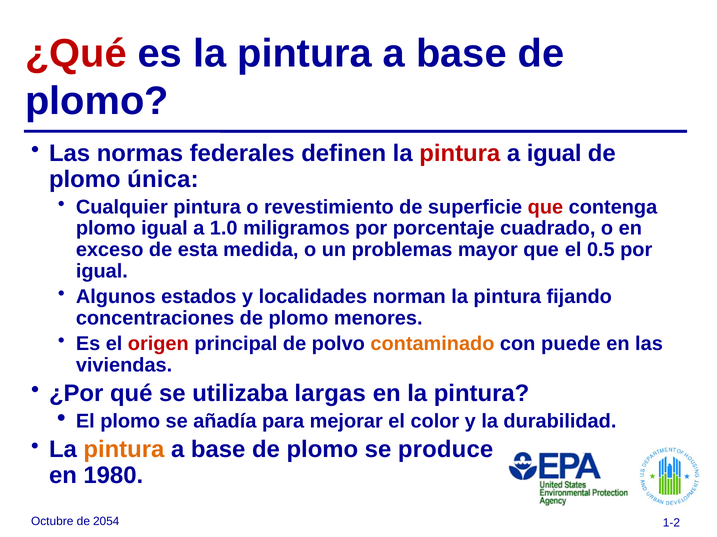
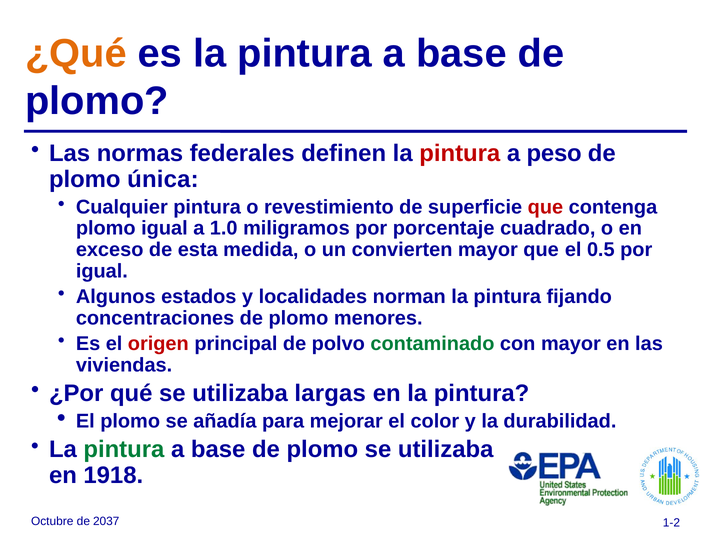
¿Qué colour: red -> orange (76, 54)
a igual: igual -> peso (554, 154)
problemas: problemas -> convierten (402, 250)
contaminado colour: orange -> green (432, 344)
con puede: puede -> mayor (571, 344)
pintura colour: orange -> green (124, 450)
plomo se produce: produce -> utilizaba (446, 450)
1980: 1980 -> 1918 (113, 476)
2054: 2054 -> 2037 (106, 522)
